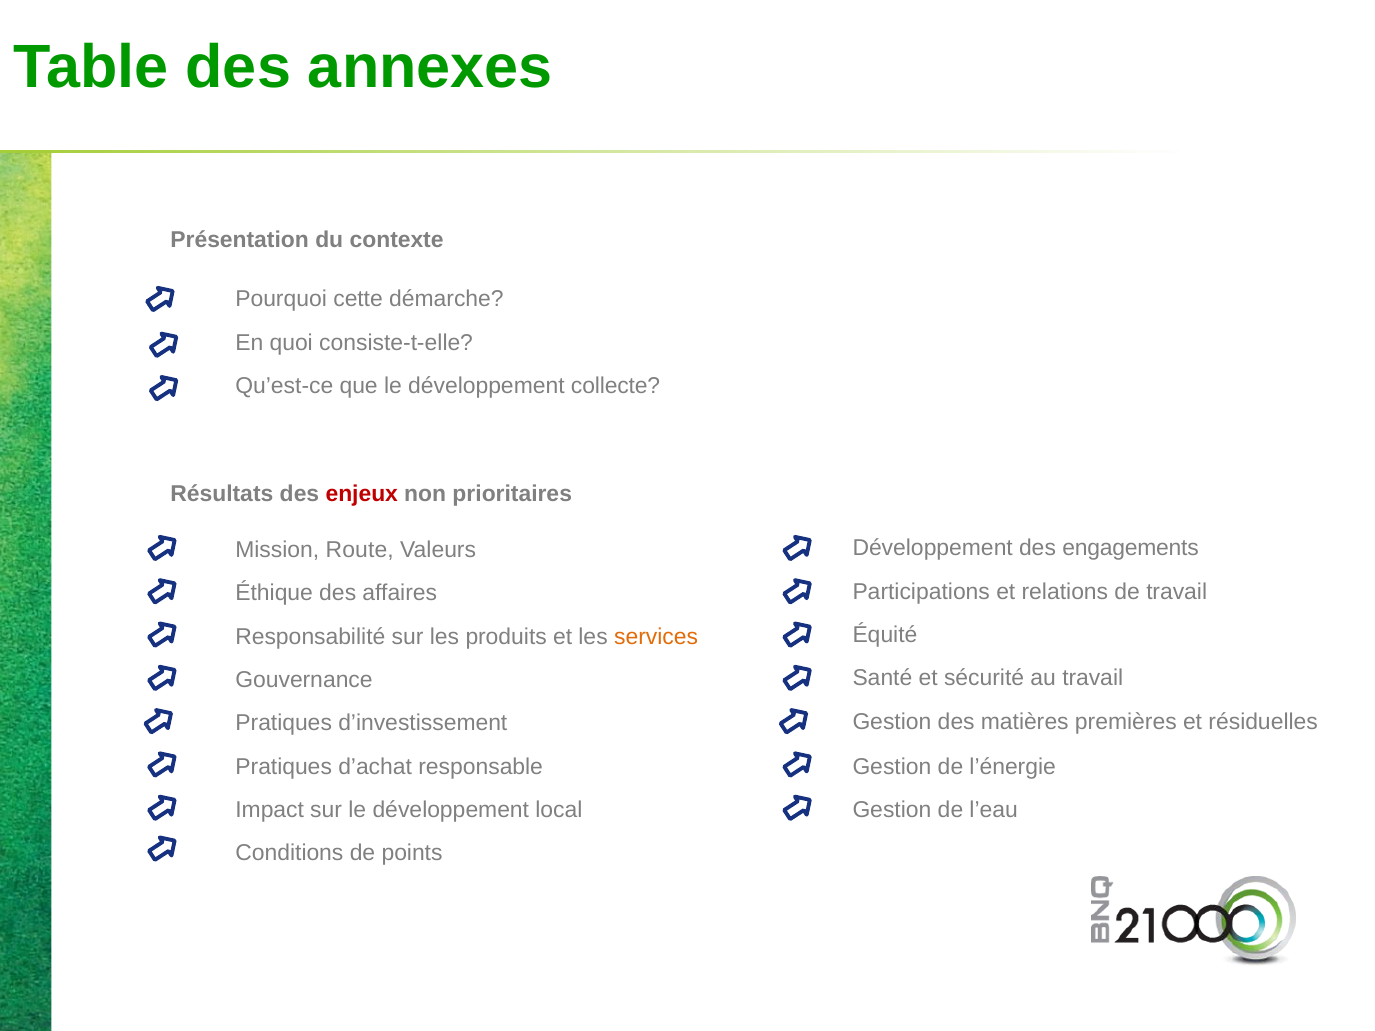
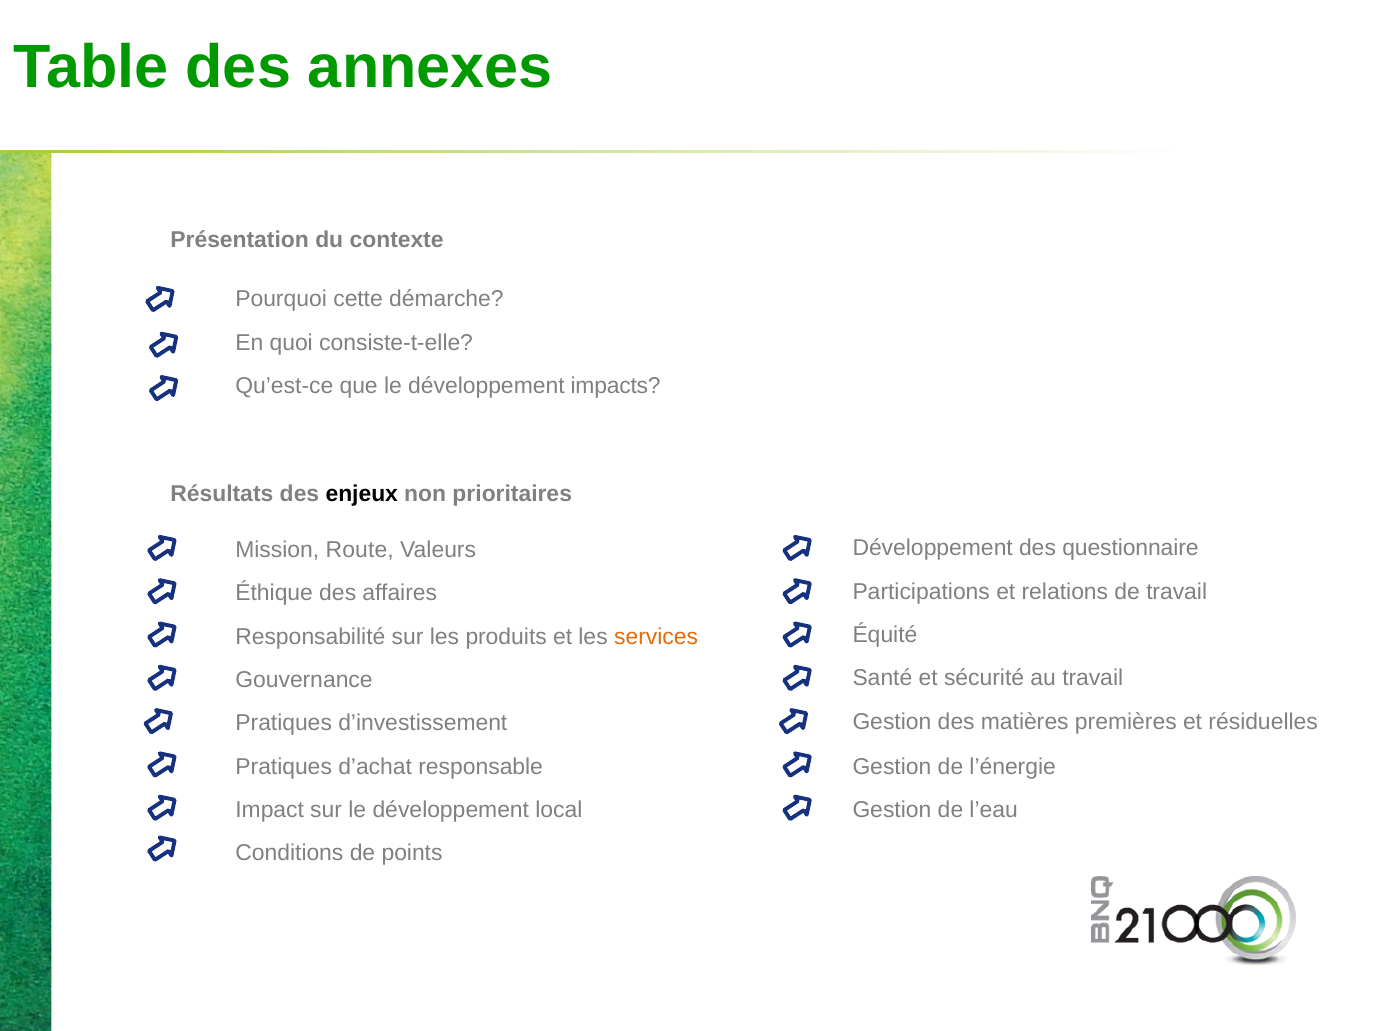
collecte: collecte -> impacts (616, 386)
enjeux colour: red -> black (362, 494)
engagements: engagements -> questionnaire (1130, 549)
